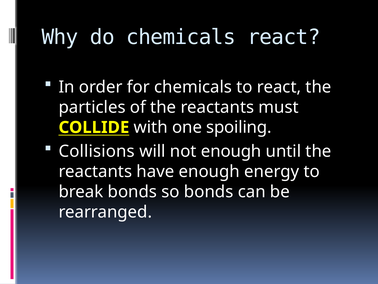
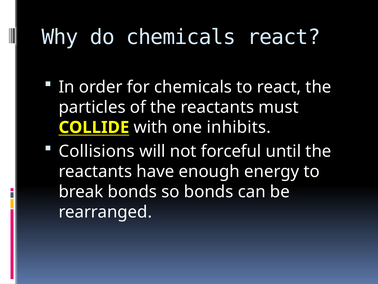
spoiling: spoiling -> inhibits (239, 127)
not enough: enough -> forceful (231, 151)
